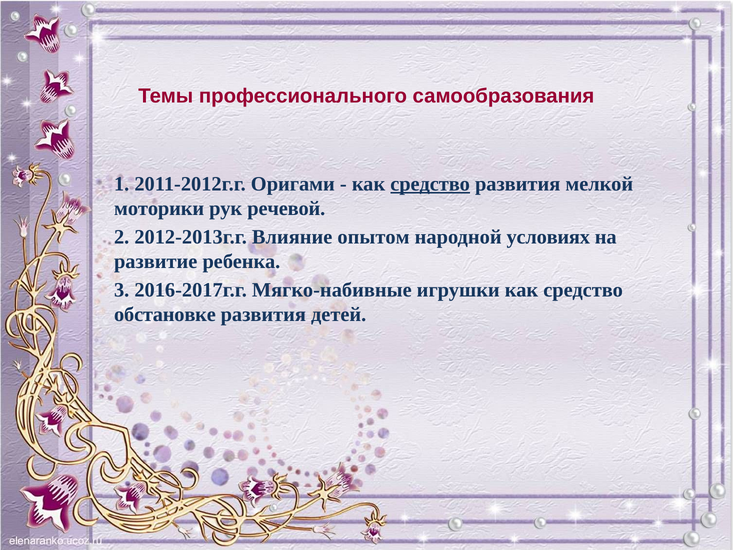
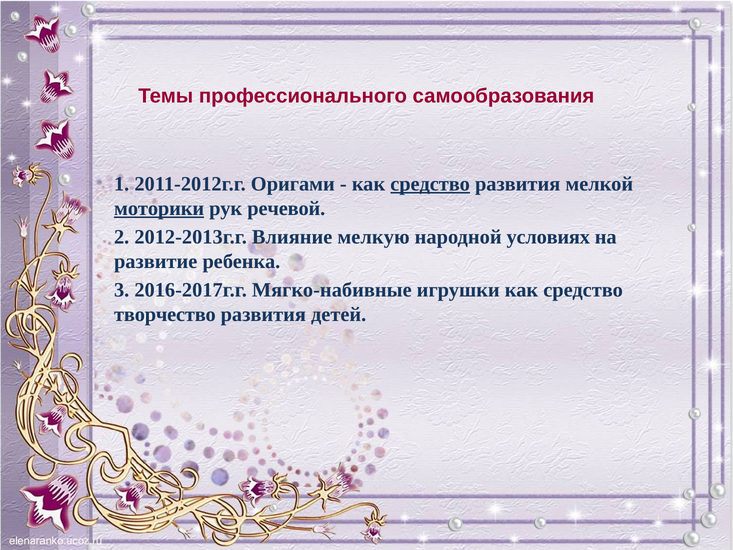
моторики underline: none -> present (159, 208)
опытом: опытом -> мелкую (373, 237)
обстановке: обстановке -> творчество (165, 314)
